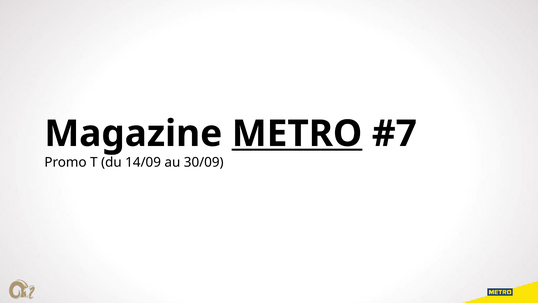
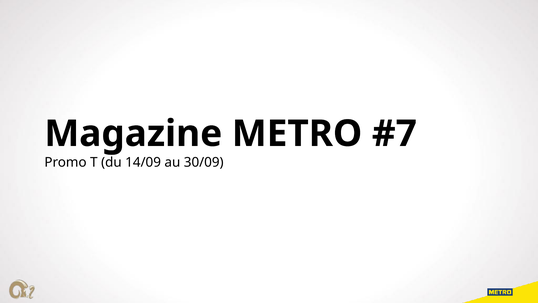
METRO underline: present -> none (297, 134)
